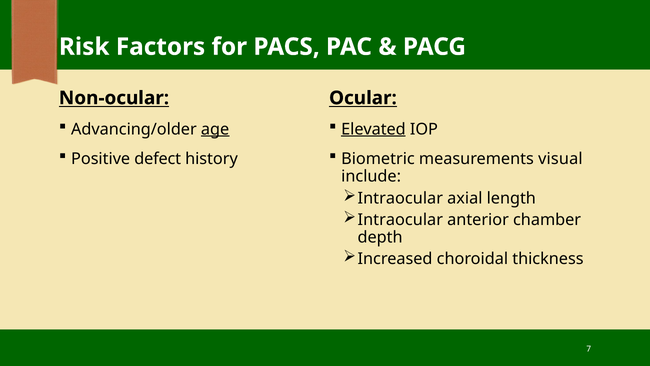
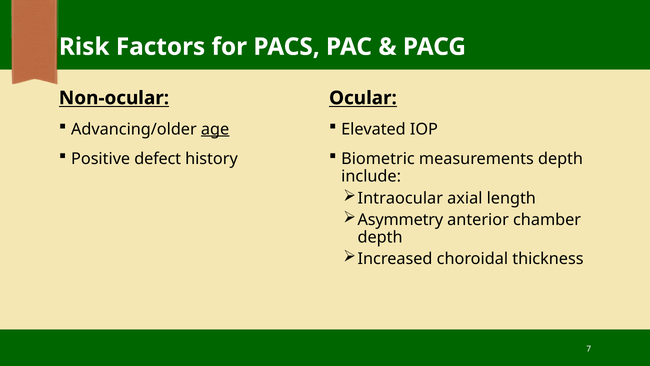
Elevated underline: present -> none (373, 129)
measurements visual: visual -> depth (561, 159)
Intraocular: Intraocular -> Asymmetry (400, 220)
